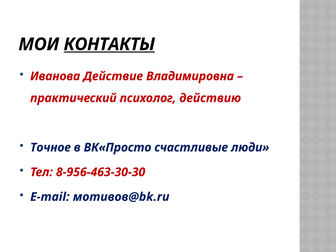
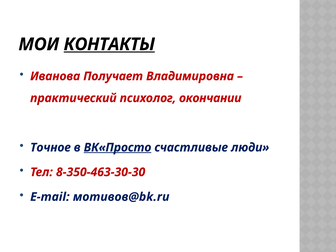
Действие: Действие -> Получает (113, 76)
действию: действию -> окончании (210, 98)
ВК«Просто underline: none -> present (118, 147)
8-956-463-30-30: 8-956-463-30-30 -> 8-350-463-30-30 (101, 172)
